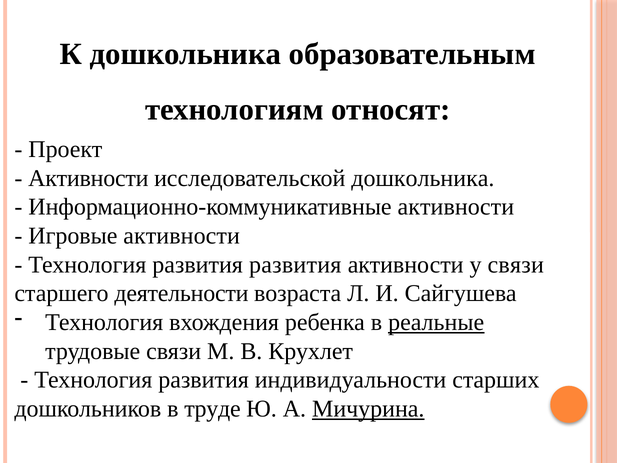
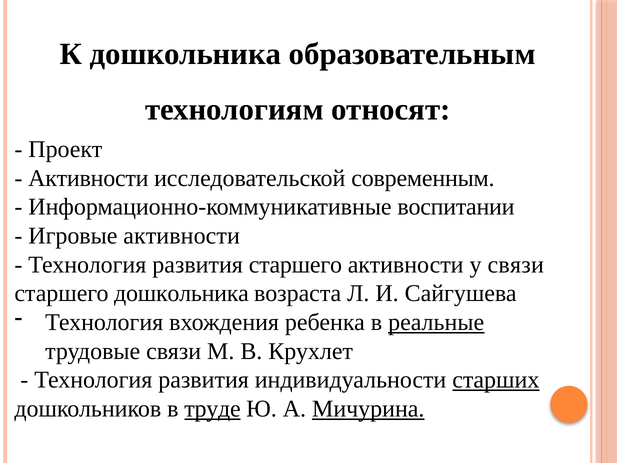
исследовательской дошкольника: дошкольника -> современным (423, 178)
Информационно-коммуникативные активности: активности -> воспитании (456, 207)
развития развития: развития -> старшего (295, 265)
старшего деятельности: деятельности -> дошкольника (181, 293)
старших underline: none -> present (496, 380)
труде underline: none -> present (213, 409)
